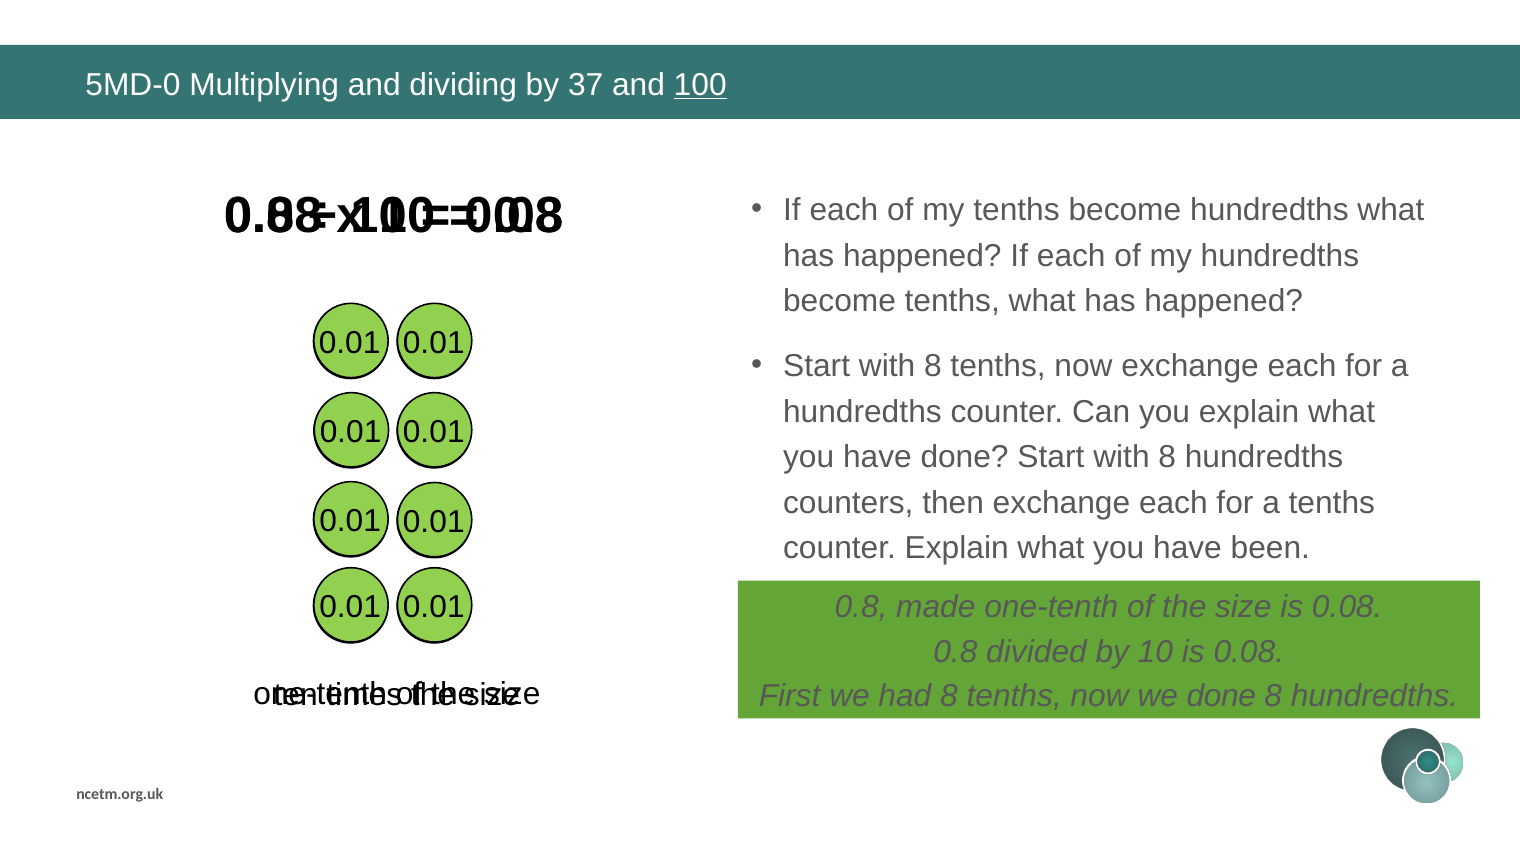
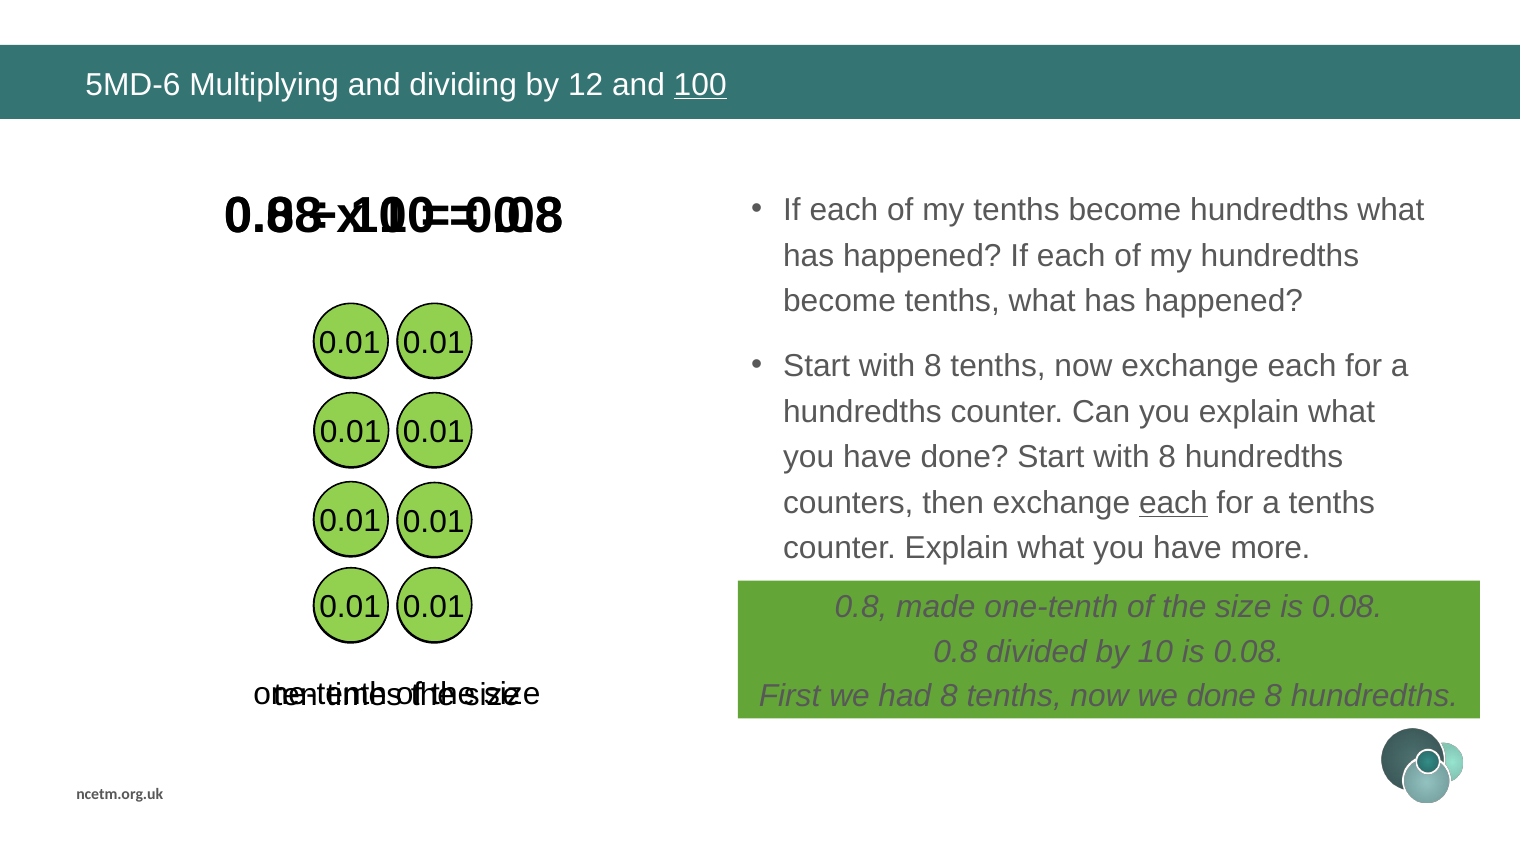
5MD-0: 5MD-0 -> 5MD-6 (133, 85)
37: 37 -> 12 (586, 85)
each underline: none -> present (1173, 503)
been: been -> more (1271, 548)
